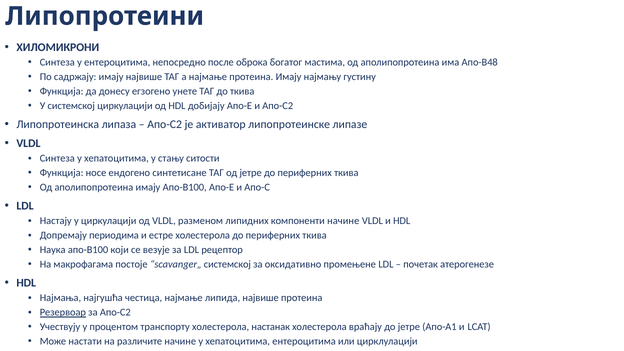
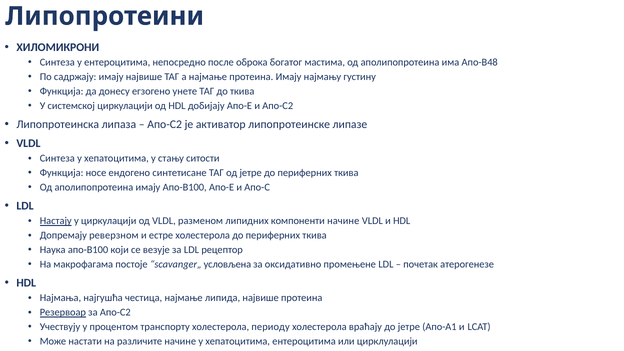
Настају underline: none -> present (56, 221)
периодима: периодима -> реверзном (114, 236)
scavanger„ системској: системској -> условљена (227, 264)
настанак: настанак -> периоду (271, 327)
